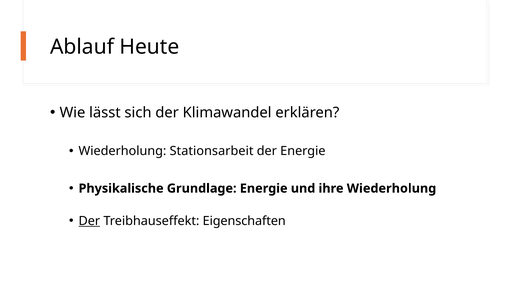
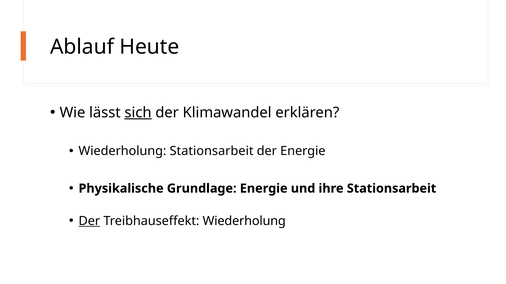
sich underline: none -> present (138, 113)
ihre Wiederholung: Wiederholung -> Stationsarbeit (392, 189)
Treibhauseffekt Eigenschaften: Eigenschaften -> Wiederholung (244, 221)
